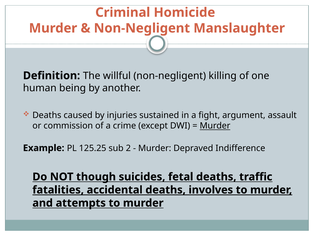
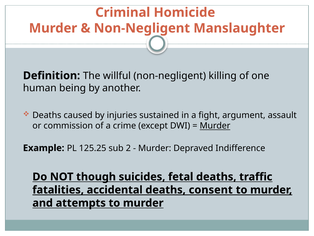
involves: involves -> consent (211, 190)
